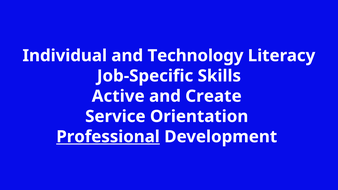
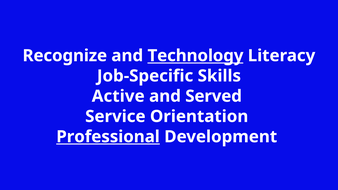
Individual: Individual -> Recognize (65, 56)
Technology underline: none -> present (195, 56)
Create: Create -> Served (214, 96)
